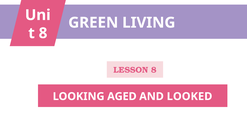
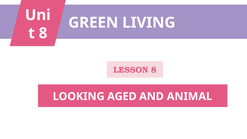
LOOKED: LOOKED -> ANIMAL (190, 96)
